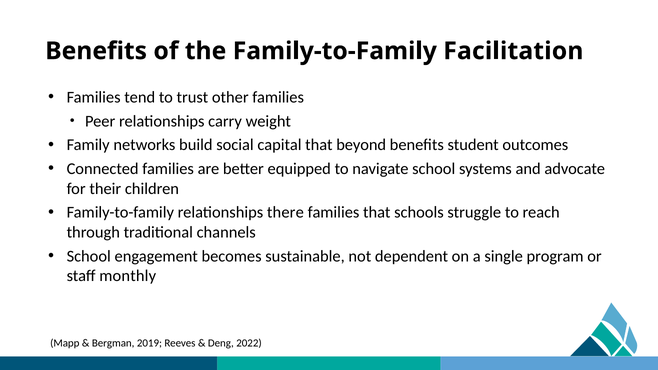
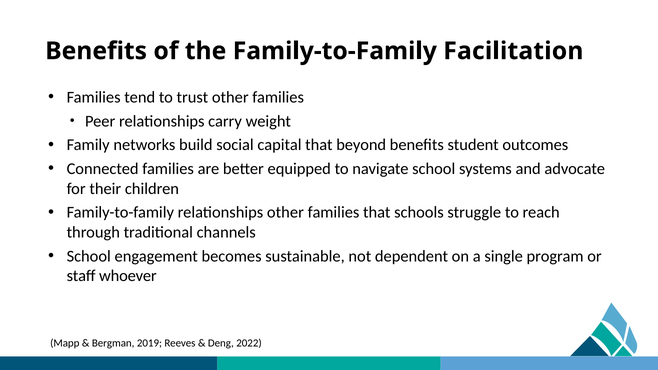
relationships there: there -> other (285, 213)
monthly: monthly -> whoever (128, 276)
